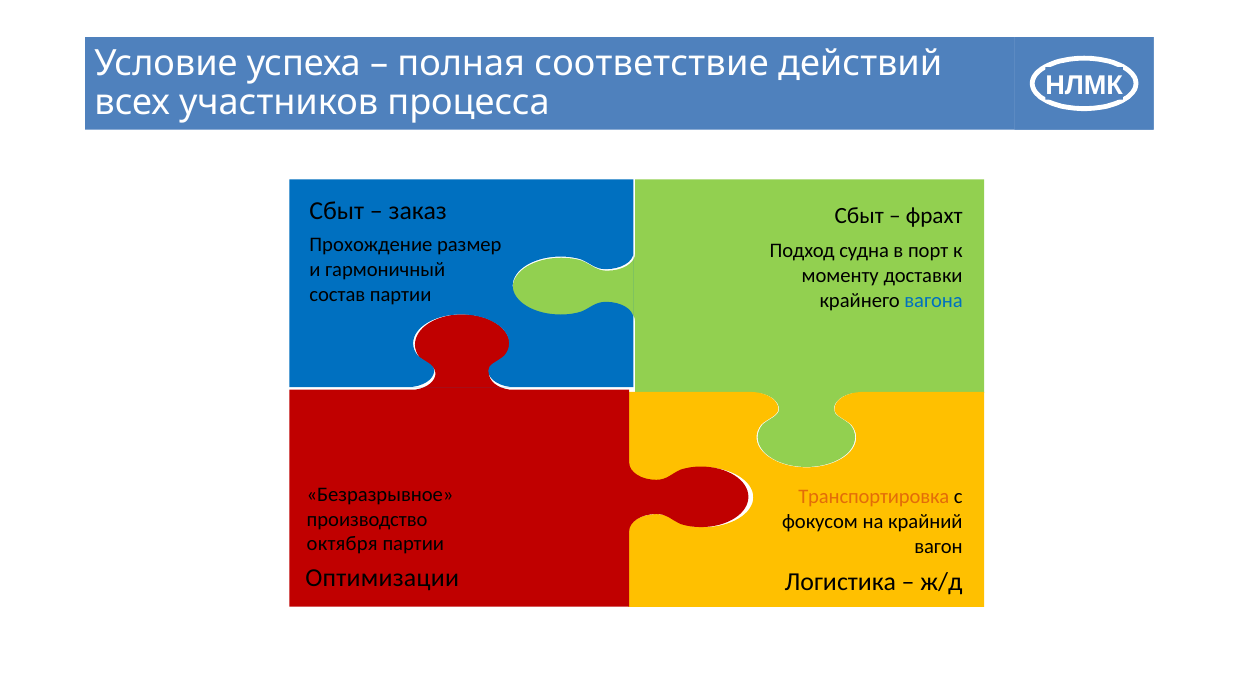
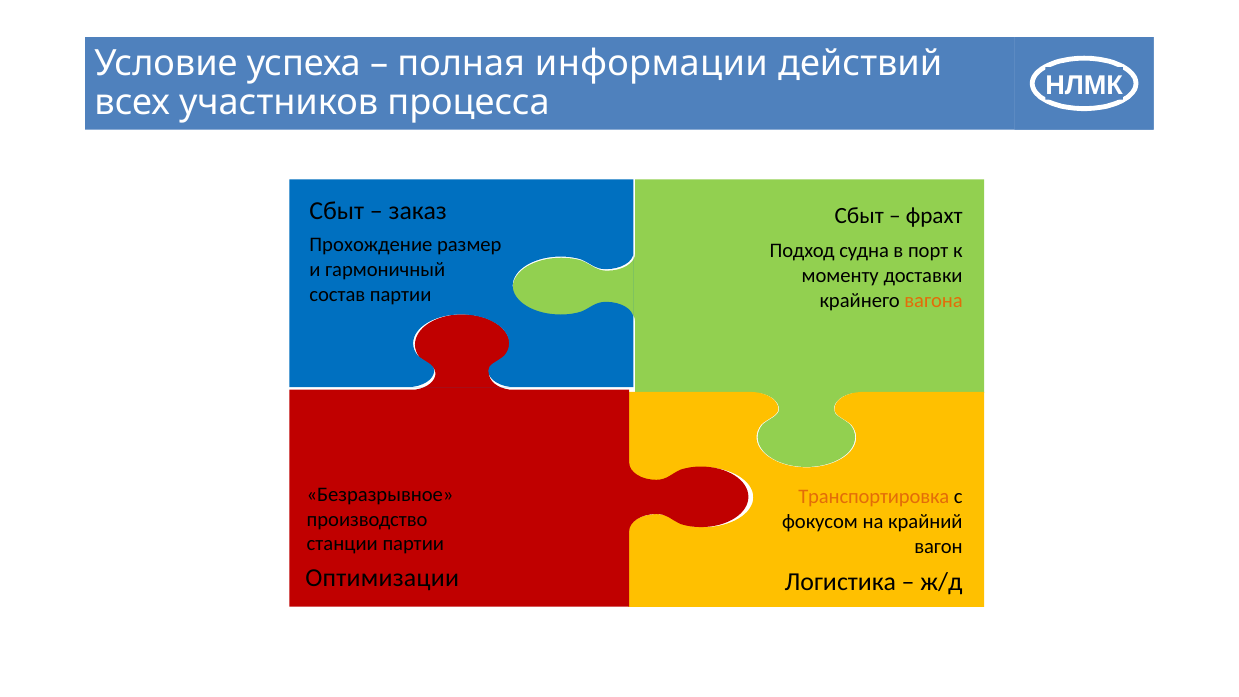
соответствие: соответствие -> информации (651, 64)
вагона colour: blue -> orange (934, 301)
октября: октября -> станции (342, 544)
